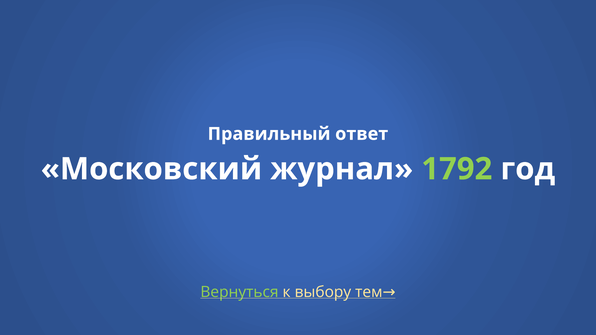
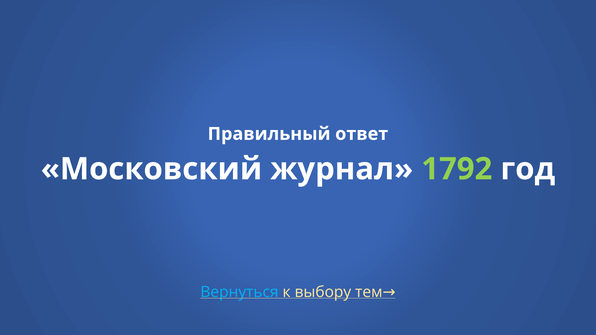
Вернуться colour: light green -> light blue (239, 292)
